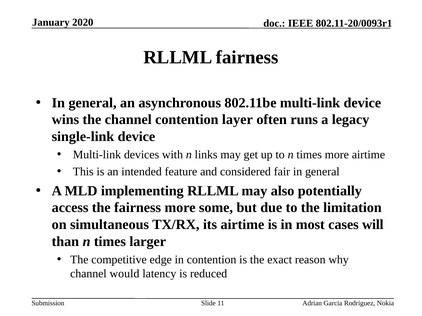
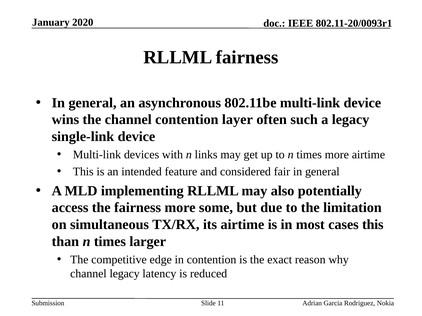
runs: runs -> such (304, 120)
cases will: will -> this (373, 225)
channel would: would -> legacy (125, 274)
